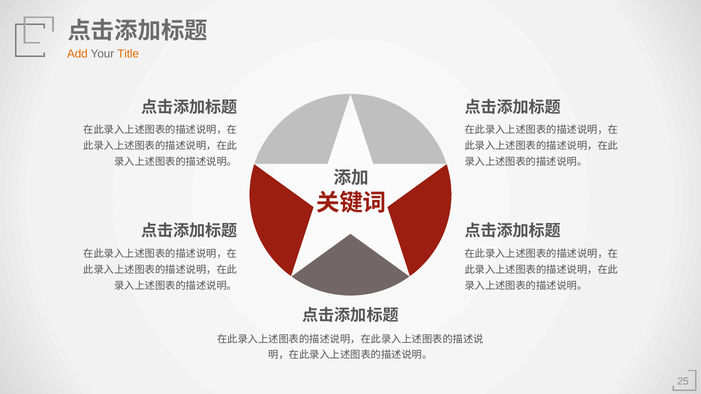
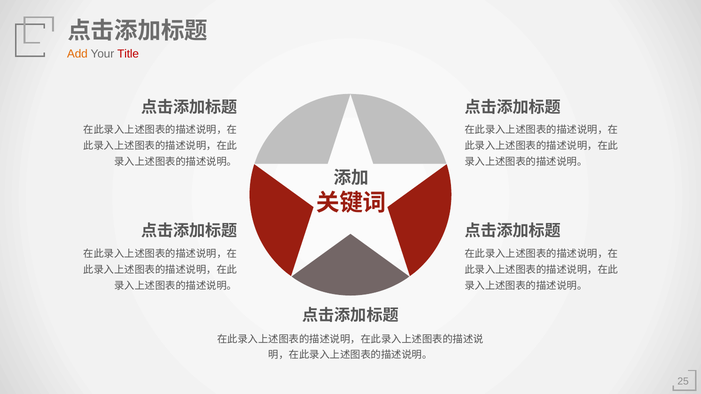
Title colour: orange -> red (128, 54)
